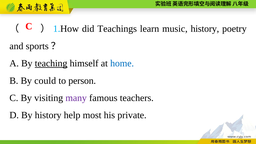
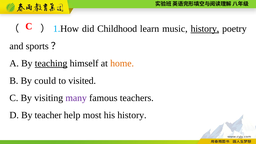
Teachings: Teachings -> Childhood (117, 29)
history underline: none -> present (205, 29)
home colour: blue -> orange (122, 63)
person: person -> visited (82, 81)
By history: history -> teacher (48, 115)
his private: private -> history (132, 115)
